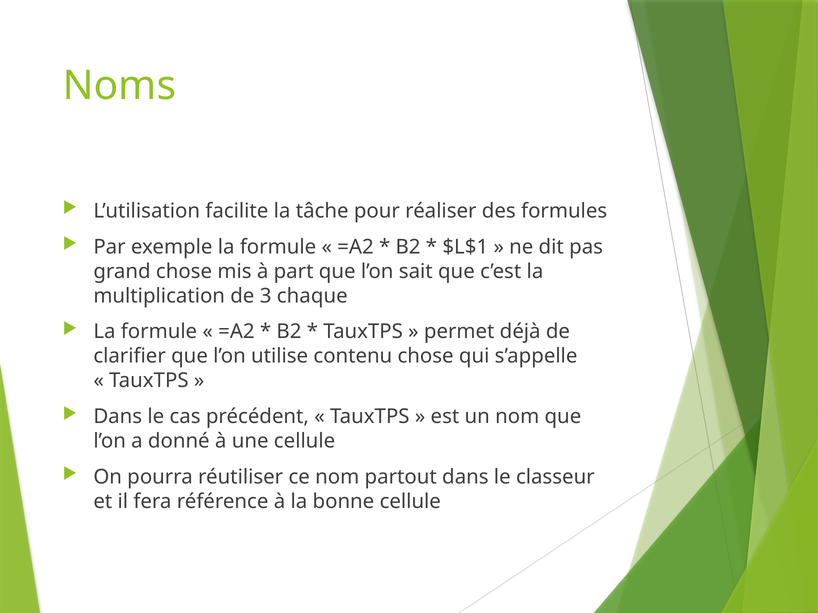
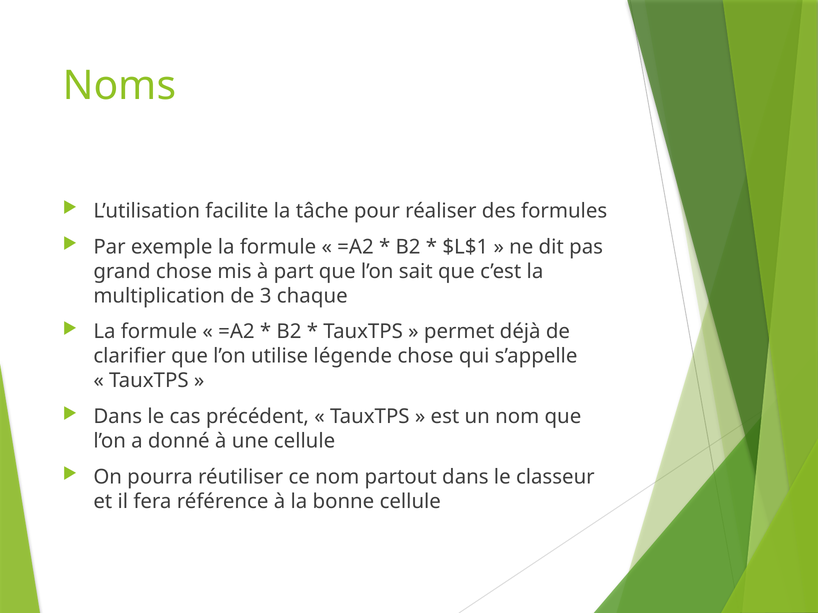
contenu: contenu -> légende (353, 357)
